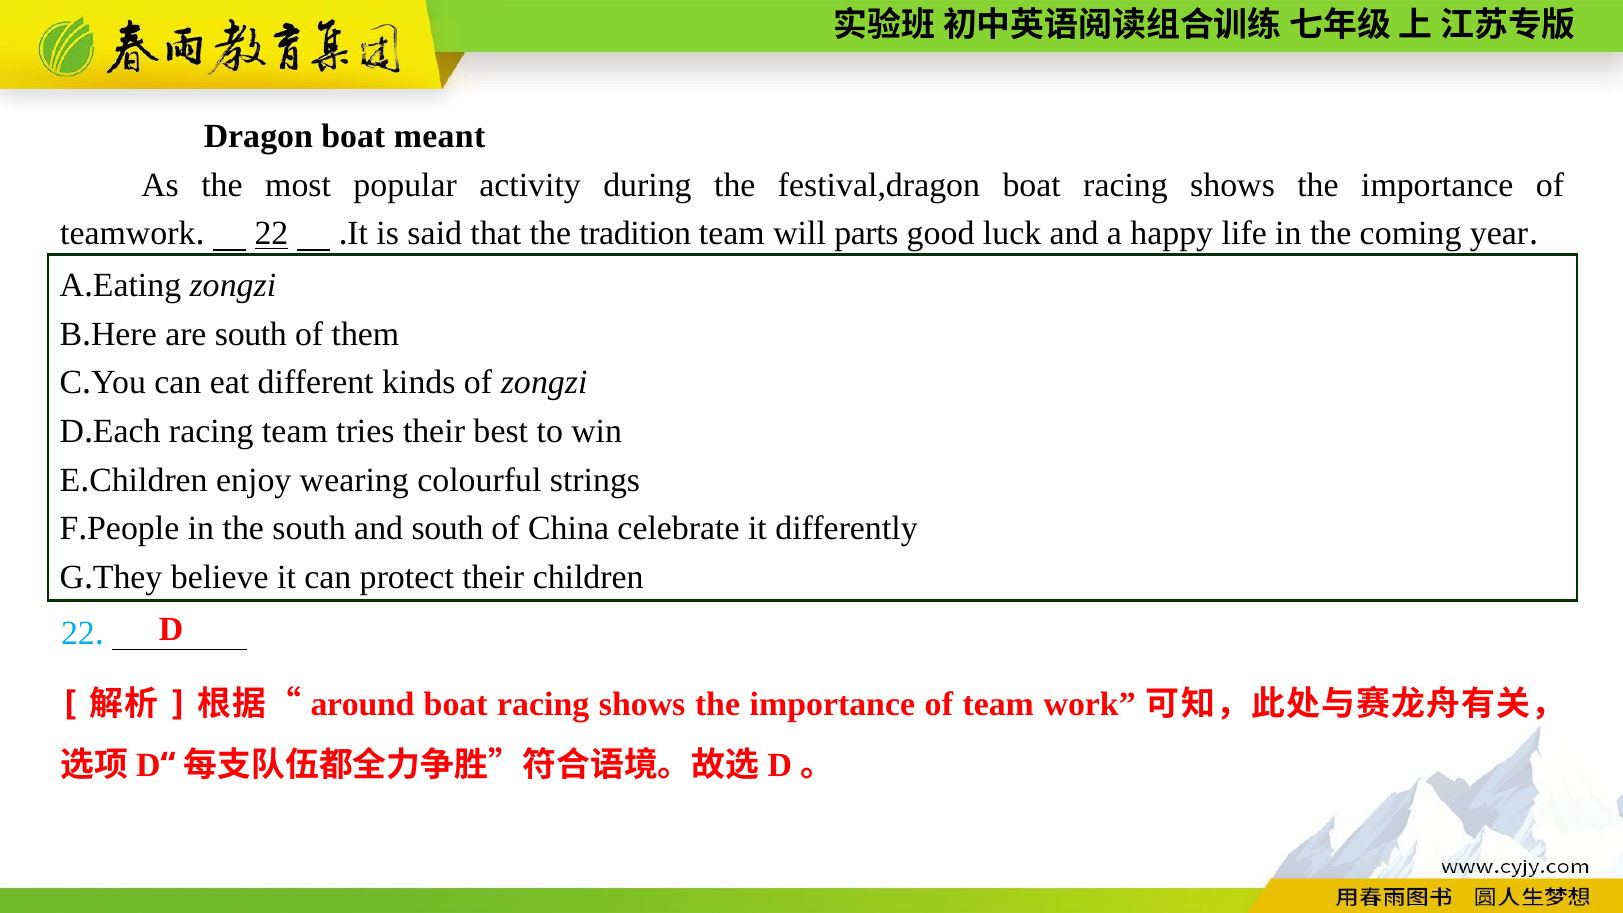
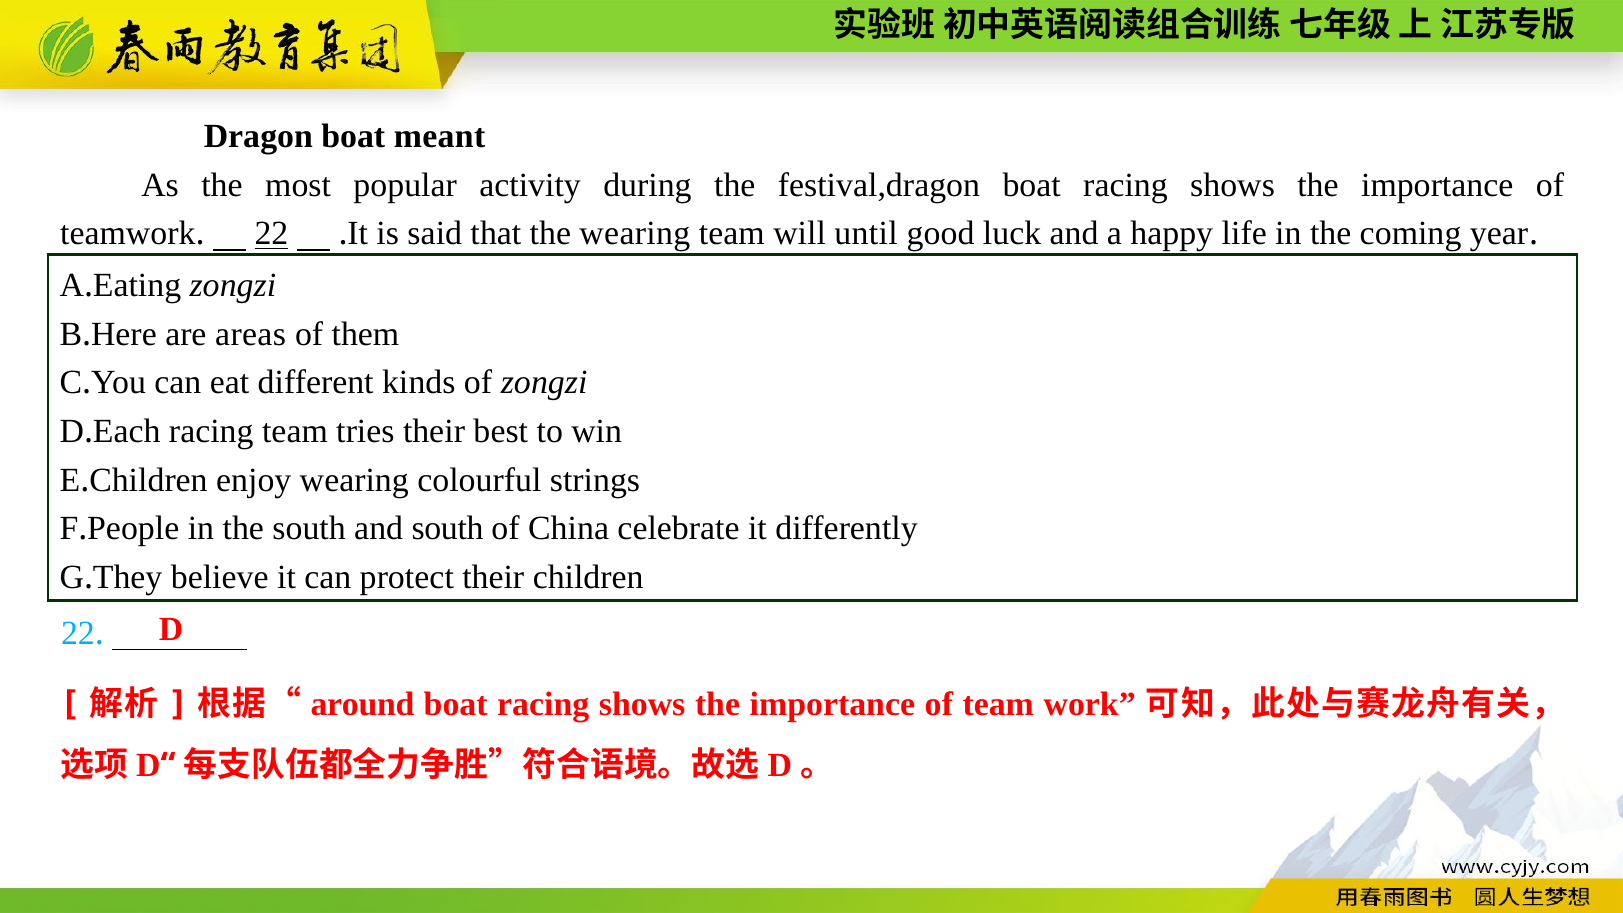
the tradition: tradition -> wearing (635, 234)
parts: parts -> until (866, 234)
are south: south -> areas (251, 334)
